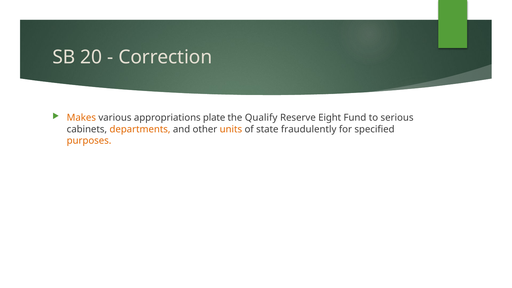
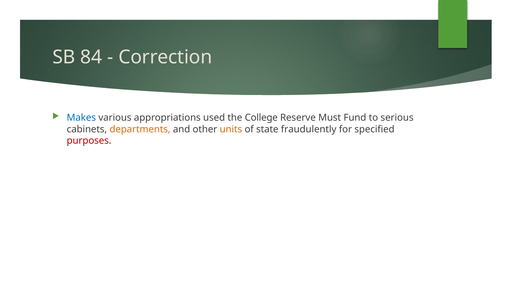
20: 20 -> 84 (91, 57)
Makes colour: orange -> blue (81, 118)
plate: plate -> used (214, 118)
Qualify: Qualify -> College (261, 118)
Eight: Eight -> Must (330, 118)
purposes colour: orange -> red (89, 141)
